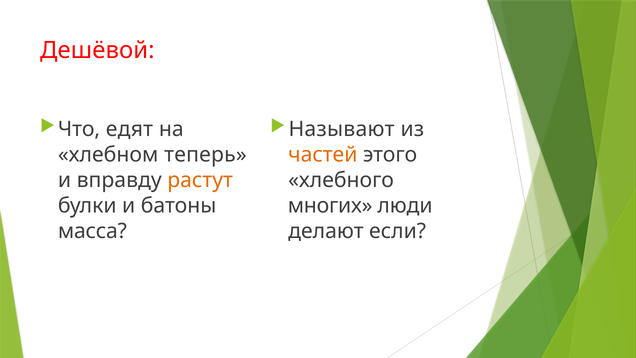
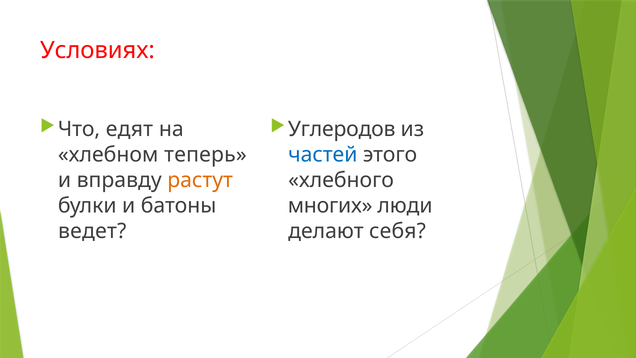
Дешёвой: Дешёвой -> Условиях (97, 50)
Называют: Называют -> Углеродов (342, 129)
частей colour: orange -> blue (323, 155)
масса: масса -> ведет (92, 231)
если: если -> себя (397, 231)
